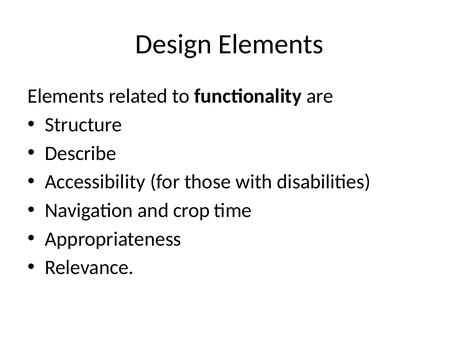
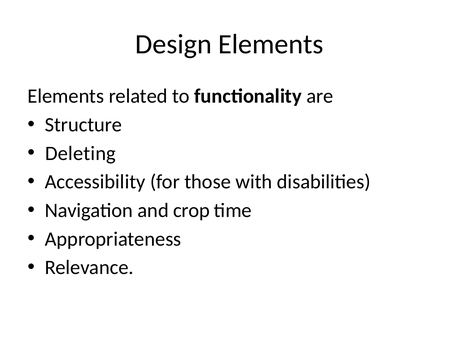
Describe: Describe -> Deleting (80, 153)
